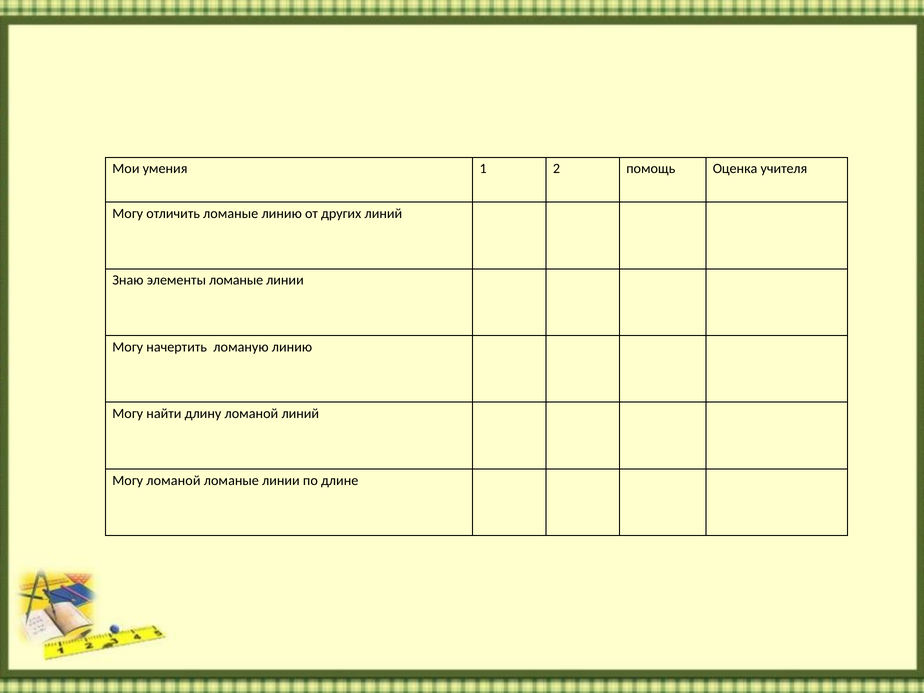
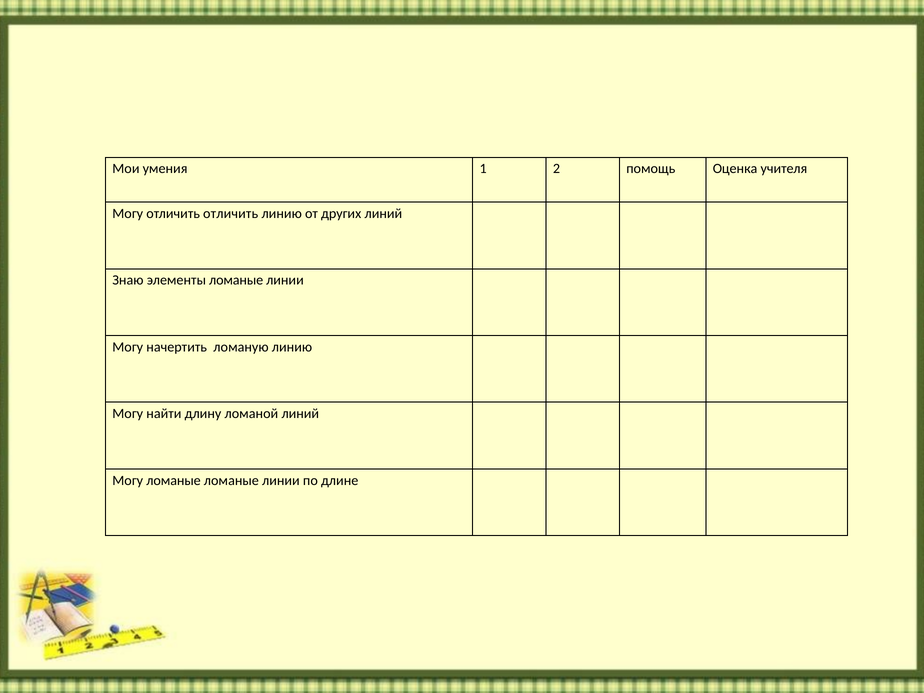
отличить ломаные: ломаные -> отличить (231, 214)
Могу ломаной: ломаной -> ломаные (174, 480)
